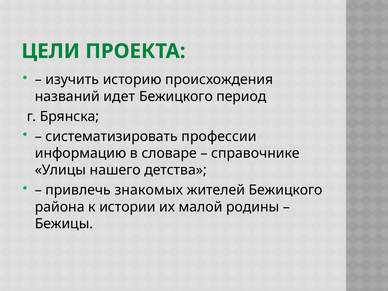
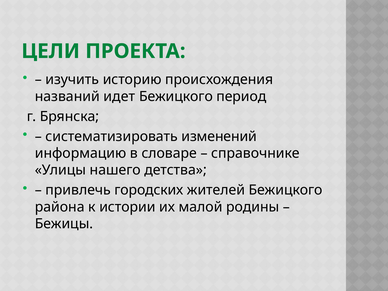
профессии: профессии -> изменений (219, 136)
знакомых: знакомых -> городских (149, 190)
